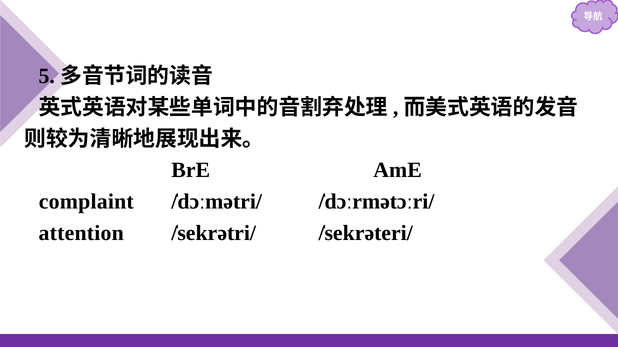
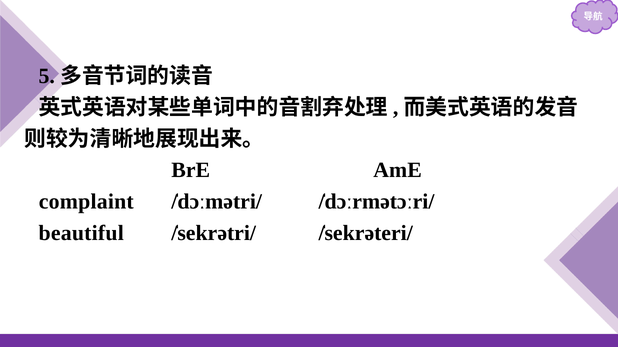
attention: attention -> beautiful (81, 233)
